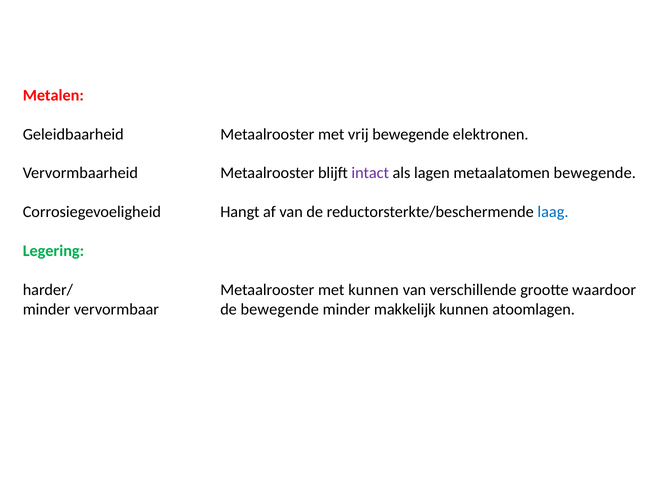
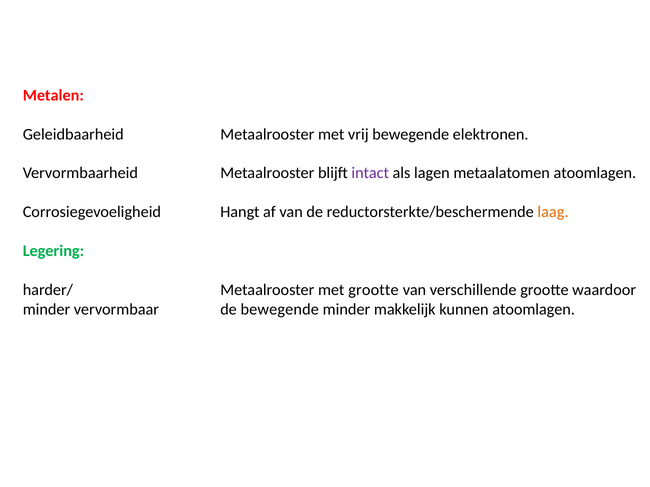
metaalatomen bewegende: bewegende -> atoomlagen (595, 173)
laag colour: blue -> orange (553, 212)
met kunnen: kunnen -> grootte (373, 290)
